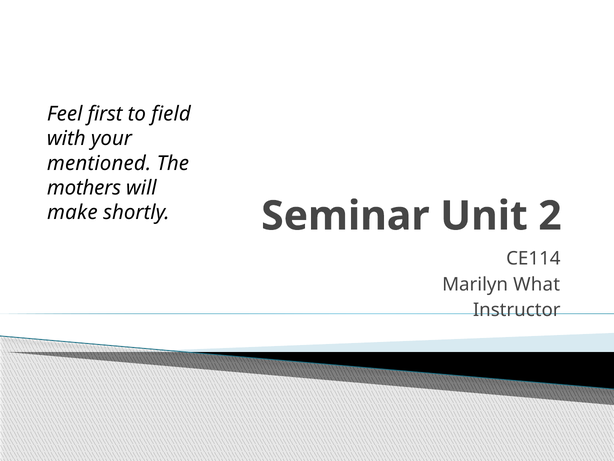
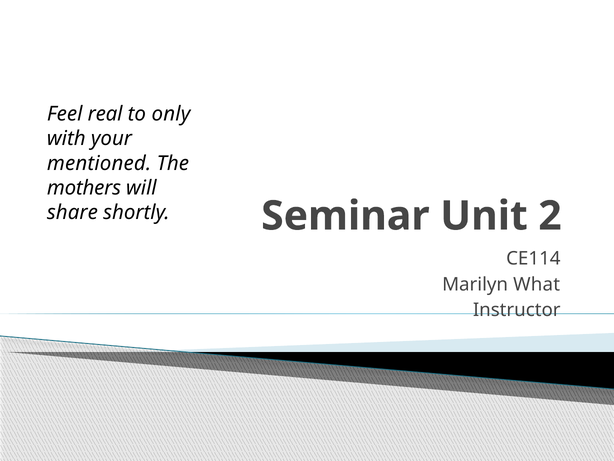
first: first -> real (105, 114)
field: field -> only (171, 114)
make: make -> share (72, 212)
